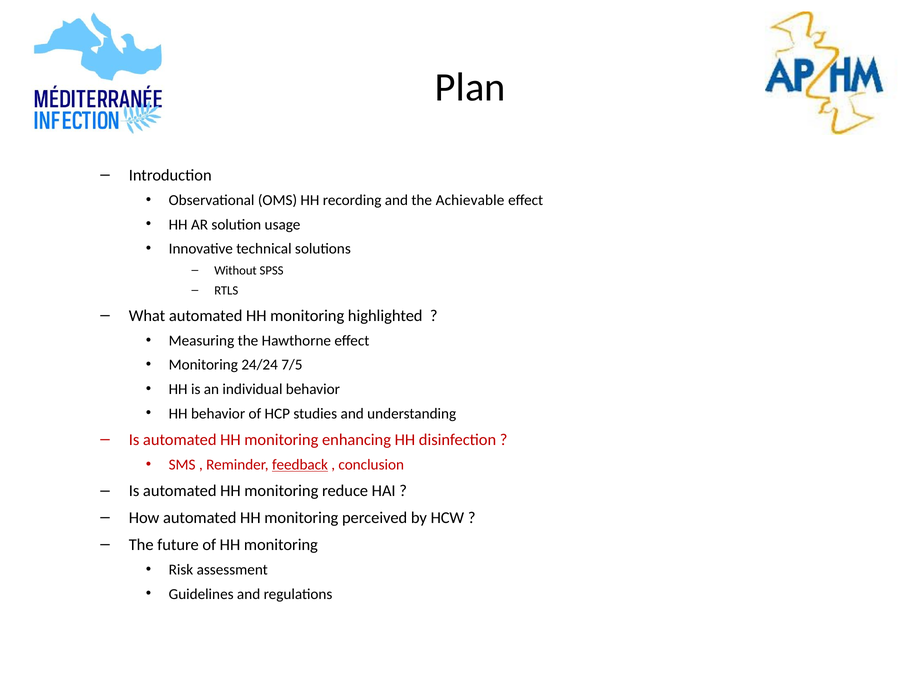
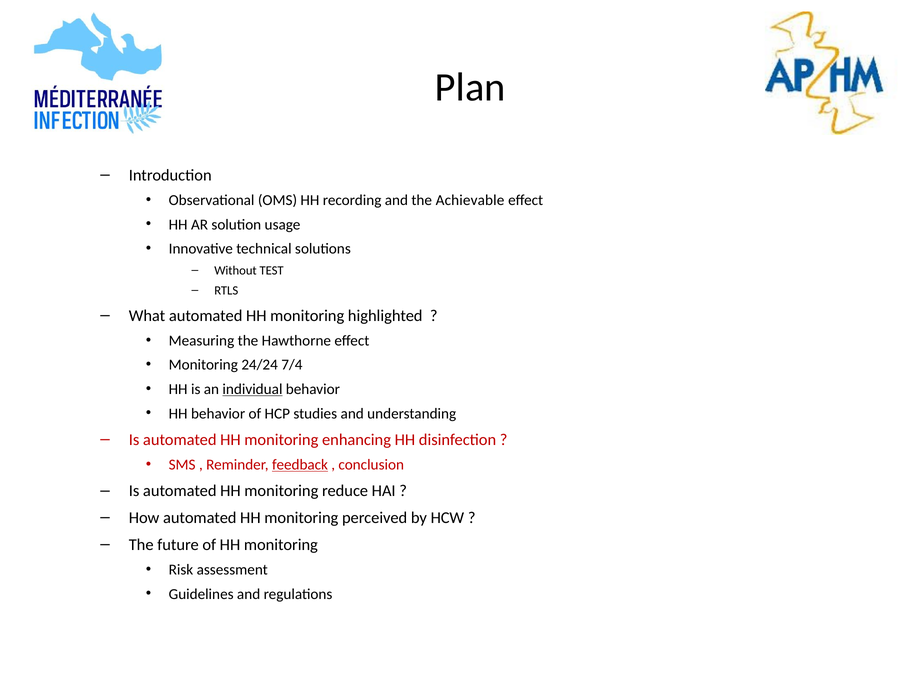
SPSS: SPSS -> TEST (272, 270)
7/5: 7/5 -> 7/4 (292, 365)
individual underline: none -> present (252, 389)
